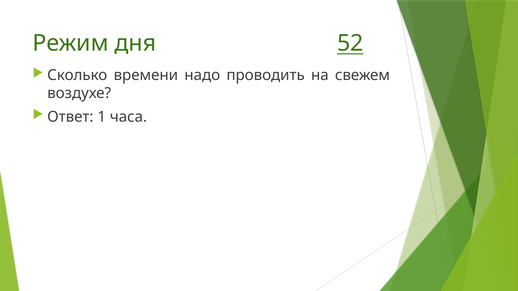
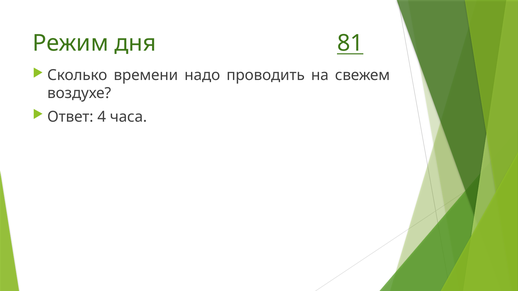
52: 52 -> 81 (350, 43)
1: 1 -> 4 (102, 117)
